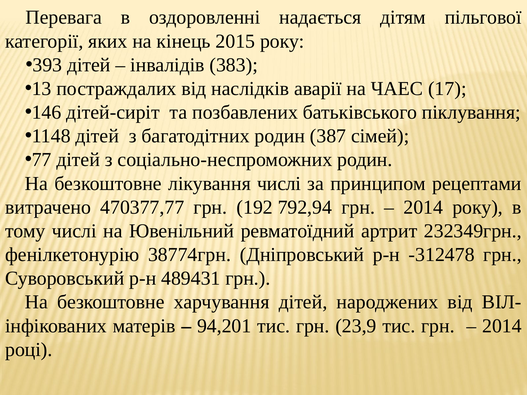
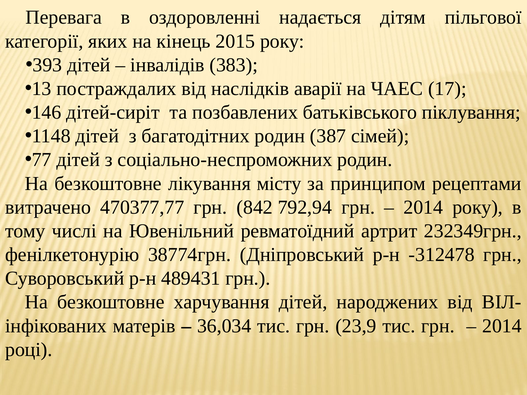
лікування числі: числі -> місту (279, 184)
192: 192 -> 842 (255, 207)
94,201: 94,201 -> 36,034 (224, 326)
